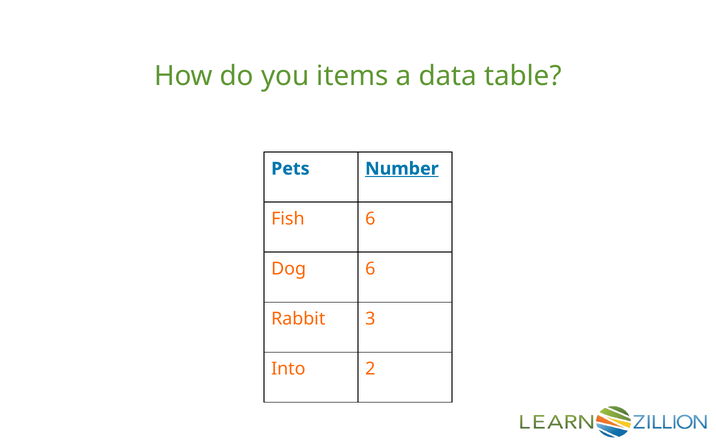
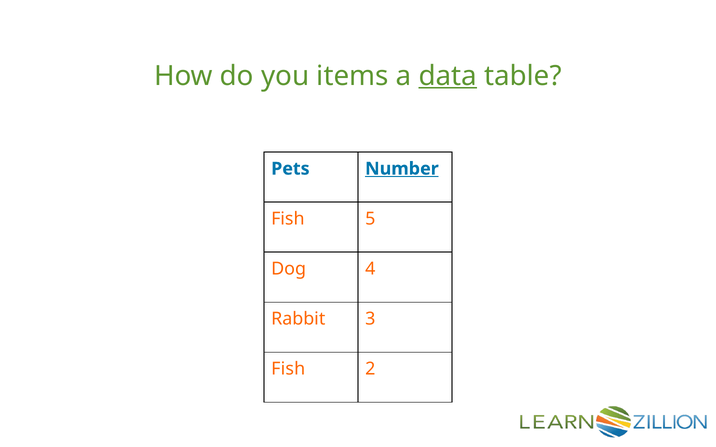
data underline: none -> present (448, 76)
Fish 6: 6 -> 5 (370, 219)
Dog 6: 6 -> 4 (370, 269)
Into: Into -> Fish (288, 369)
